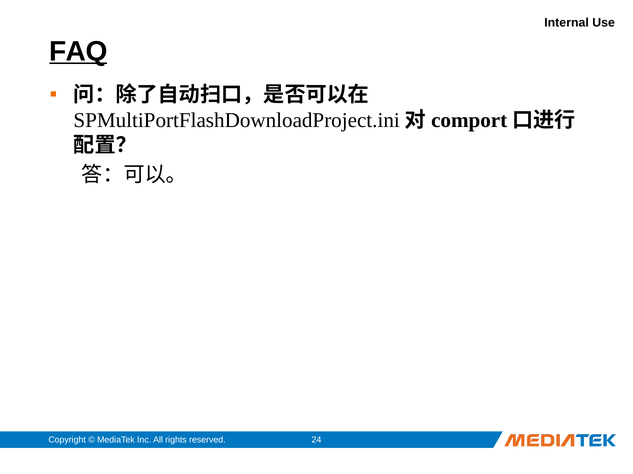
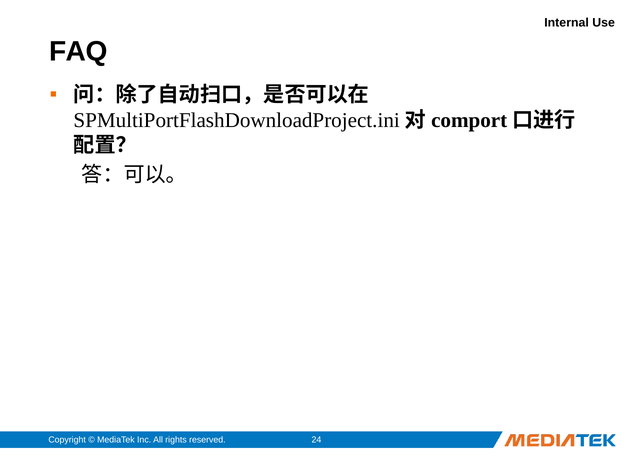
FAQ underline: present -> none (78, 51)
